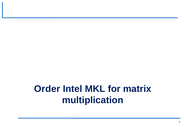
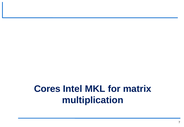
Order: Order -> Cores (47, 89)
